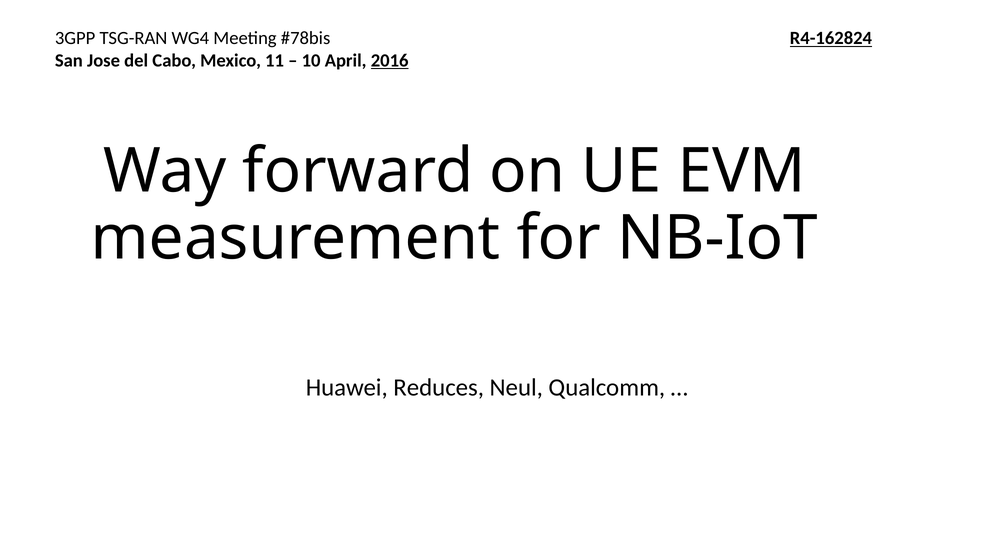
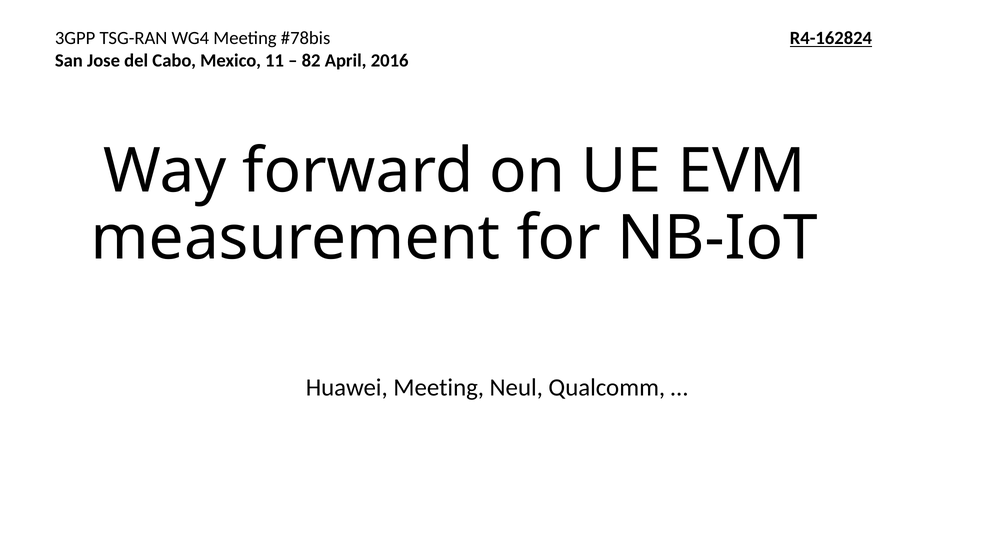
10: 10 -> 82 (311, 61)
2016 underline: present -> none (390, 61)
Huawei Reduces: Reduces -> Meeting (439, 388)
